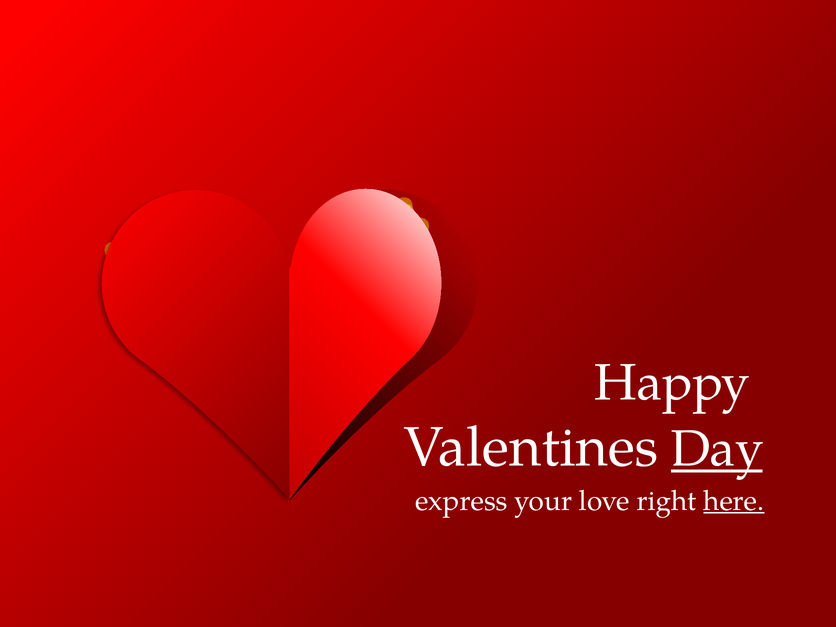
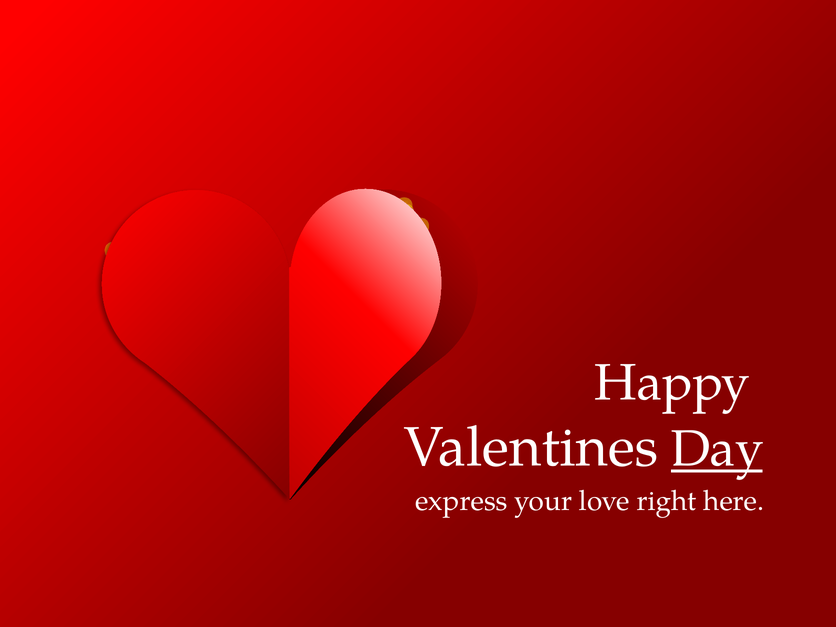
here underline: present -> none (734, 501)
